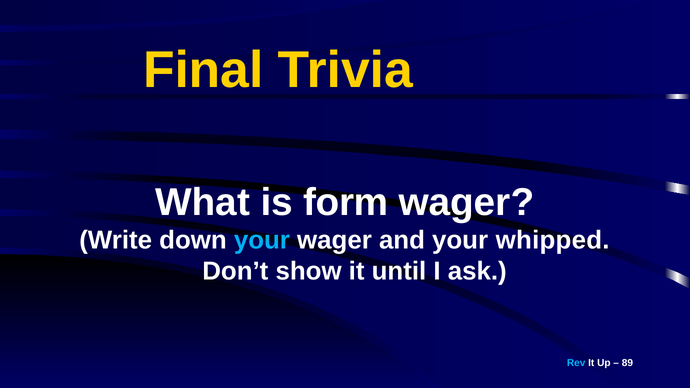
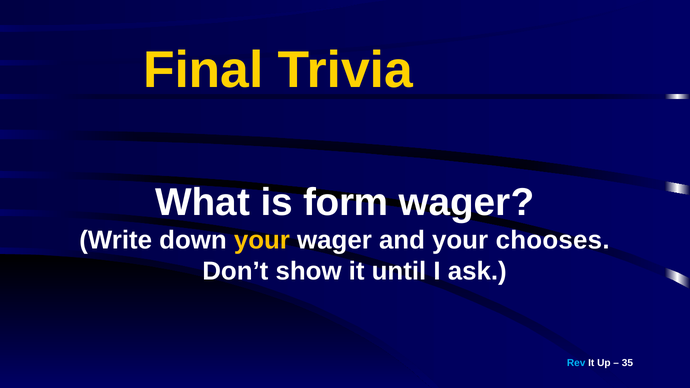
your colour: light blue -> yellow (262, 240)
whipped: whipped -> chooses (553, 240)
89: 89 -> 35 (627, 363)
